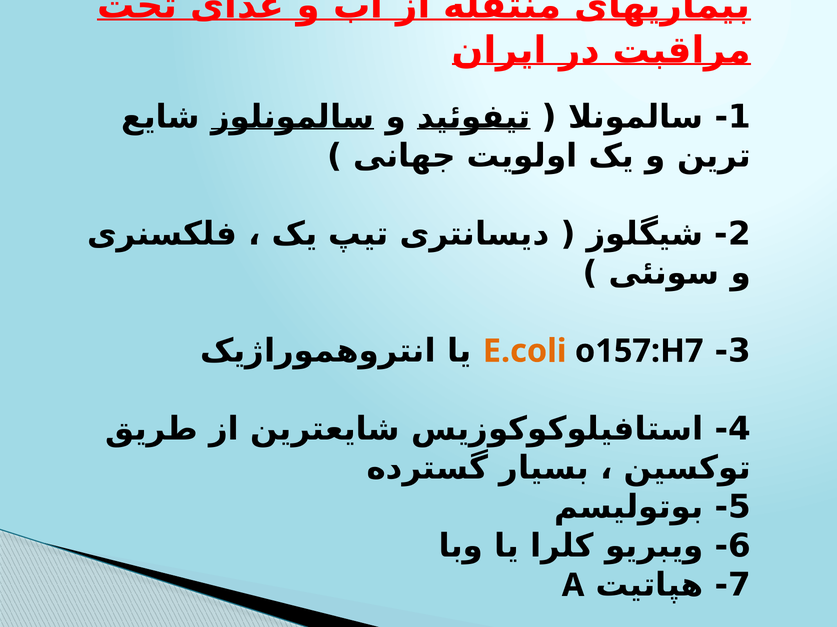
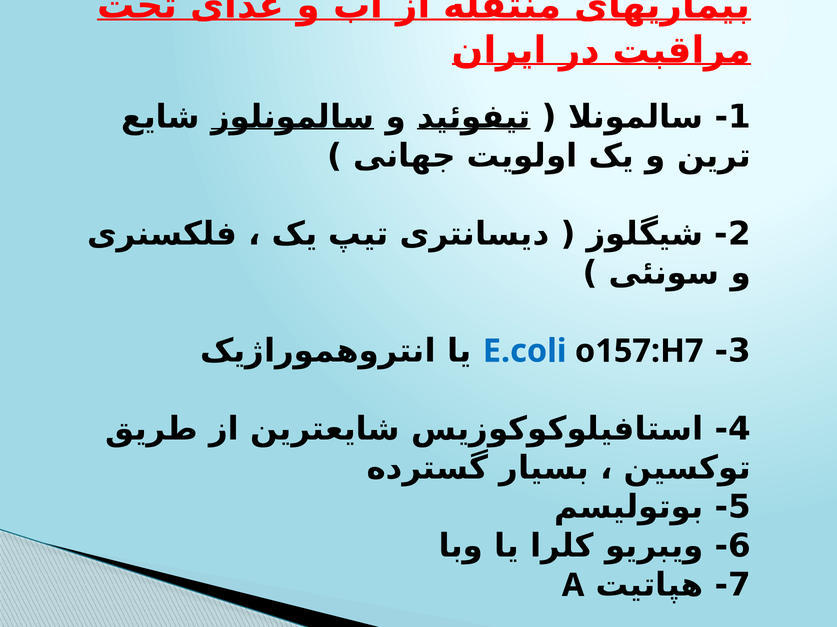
E.coli colour: orange -> blue (525, 351)
